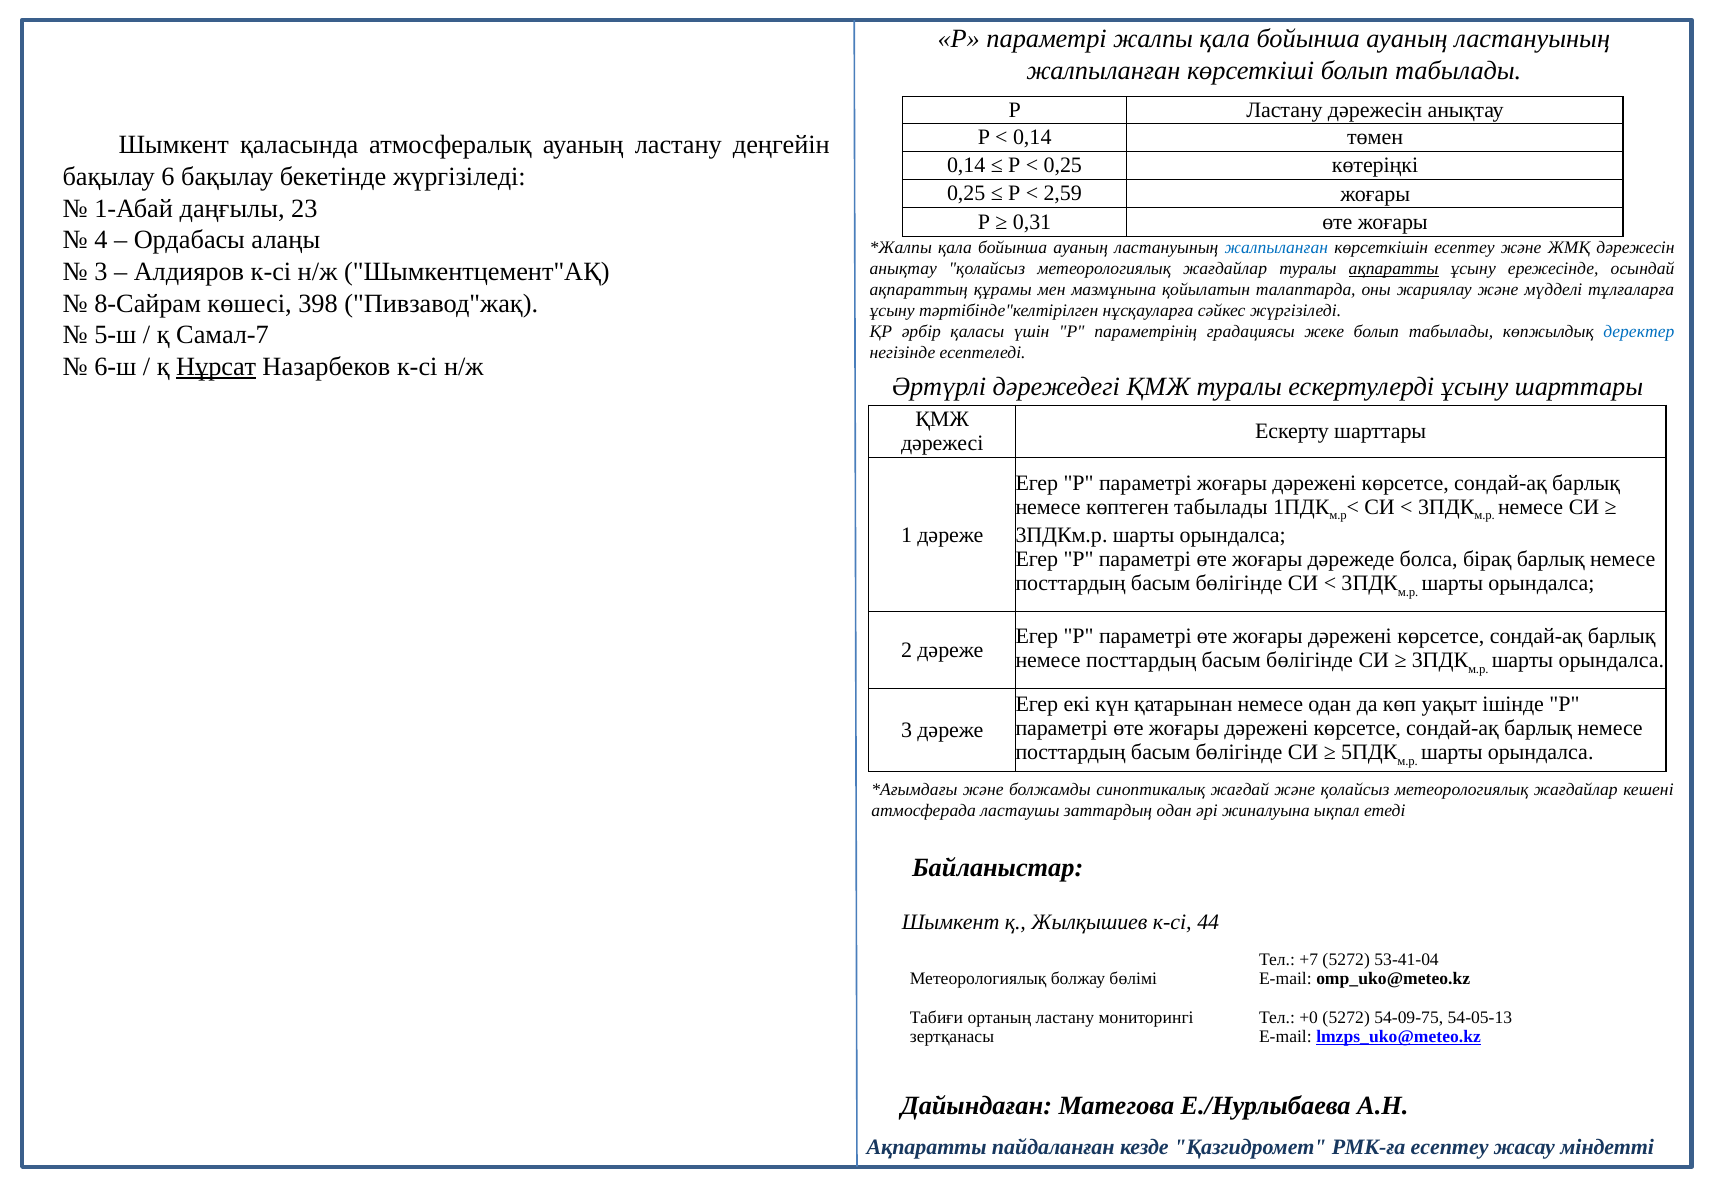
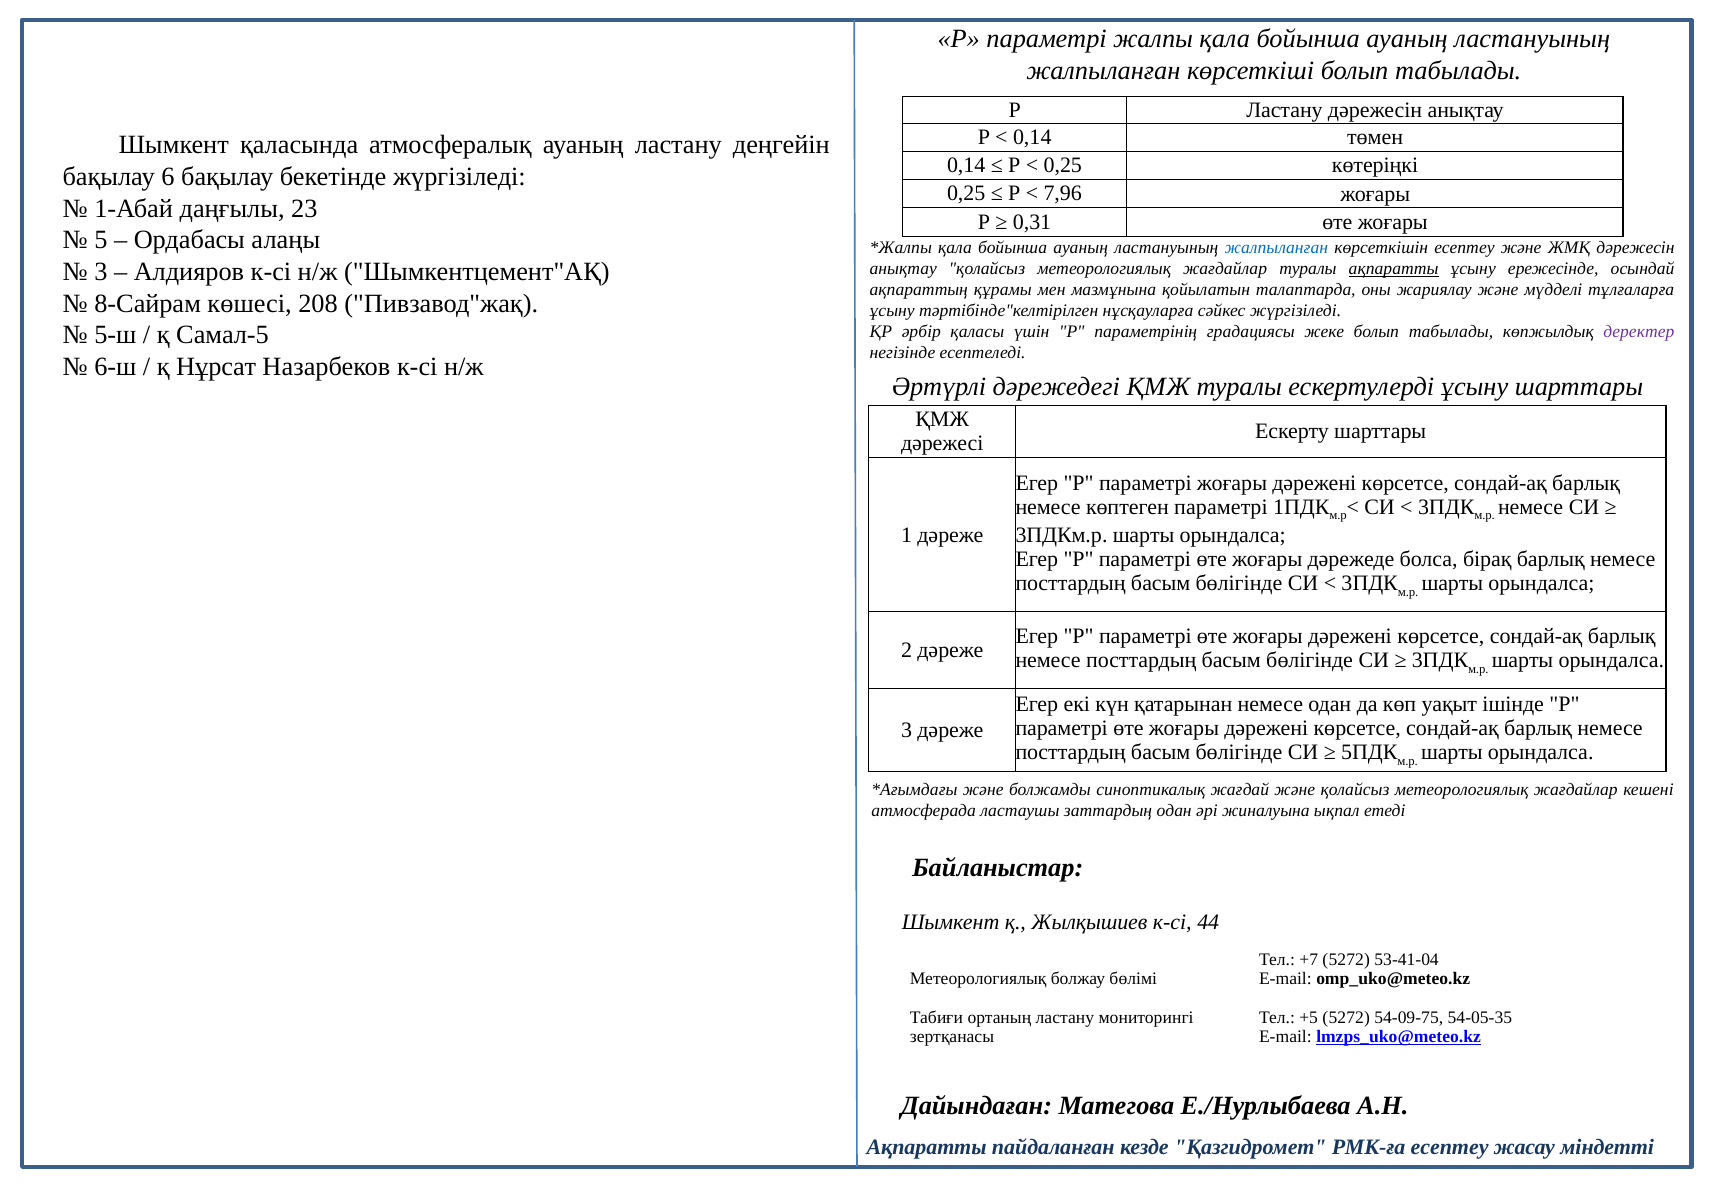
2,59: 2,59 -> 7,96 (1063, 193)
4: 4 -> 5 (101, 240)
398: 398 -> 208 (318, 303)
Самал-7: Самал-7 -> Самал-5 (223, 335)
деректер colour: blue -> purple (1639, 332)
Нұрсат underline: present -> none (216, 367)
көптеген табылады: табылады -> параметрі (1221, 507)
+0: +0 -> +5 (1309, 1017)
54-05-13: 54-05-13 -> 54-05-35 (1480, 1017)
